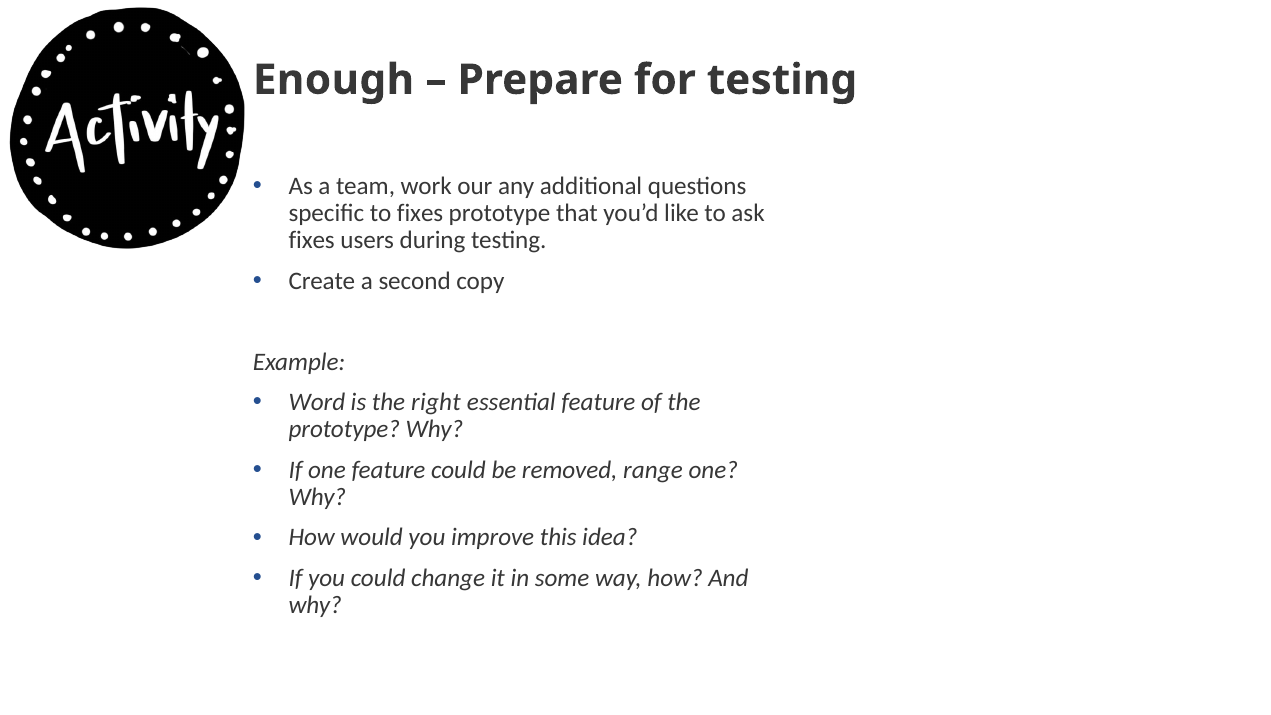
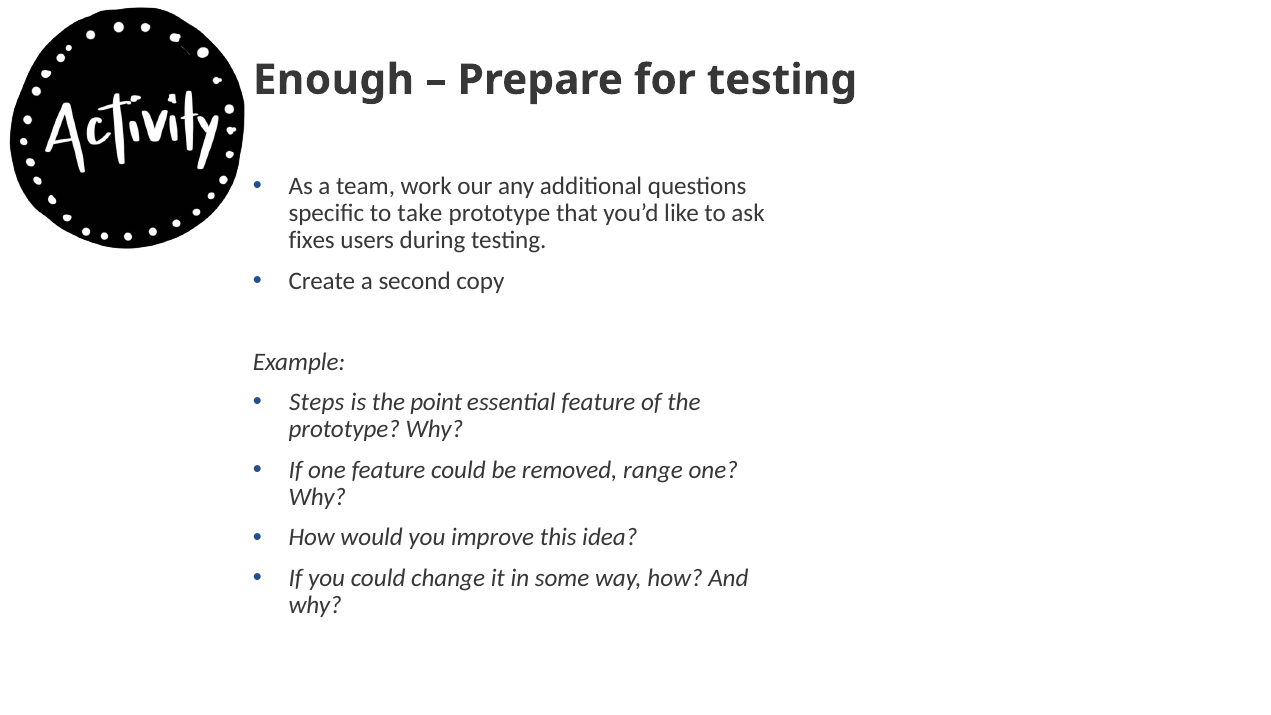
to fixes: fixes -> take (420, 214)
Word: Word -> Steps (317, 402)
right: right -> point (436, 402)
